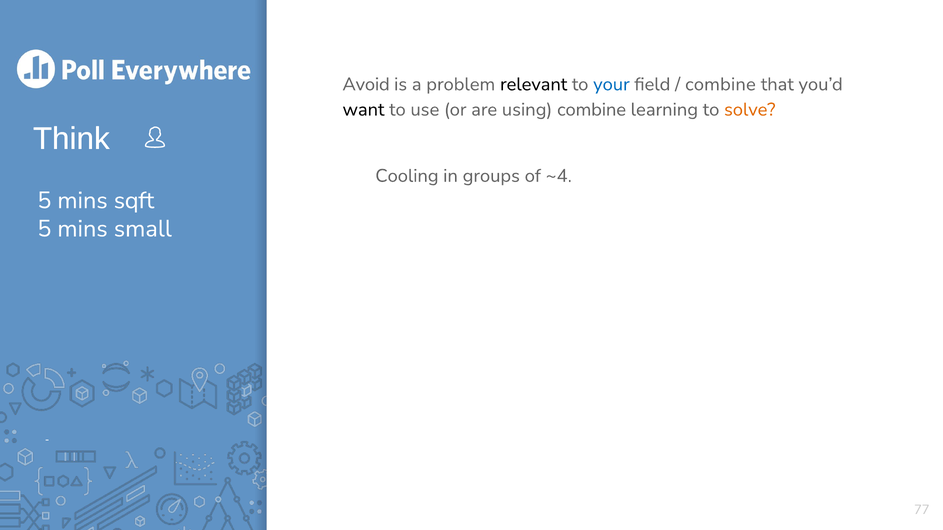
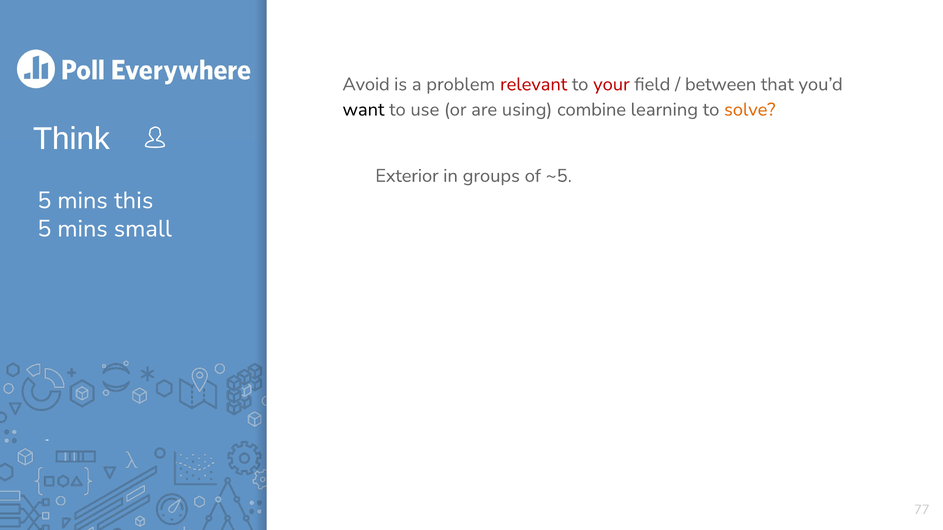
relevant colour: black -> red (534, 84)
your colour: blue -> red (611, 84)
combine: combine -> between (721, 84)
Cooling: Cooling -> Exterior (407, 176)
~4: ~4 -> ~5 (559, 176)
sqft: sqft -> this (134, 201)
